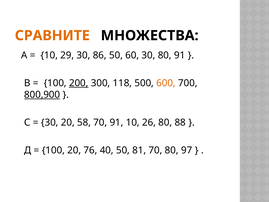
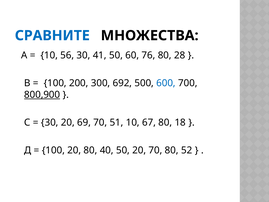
СРАВНИТЕ colour: orange -> blue (52, 36)
29: 29 -> 56 (67, 55)
86: 86 -> 41 (100, 55)
60 30: 30 -> 76 (148, 55)
80 91: 91 -> 28 (180, 55)
200 underline: present -> none (79, 83)
118: 118 -> 692 (122, 83)
600 colour: orange -> blue (166, 83)
58: 58 -> 69 (84, 122)
70 91: 91 -> 51 (116, 122)
26: 26 -> 67 (149, 122)
88: 88 -> 18 (180, 122)
20 76: 76 -> 80 (90, 150)
50 81: 81 -> 20 (139, 150)
97: 97 -> 52 (187, 150)
